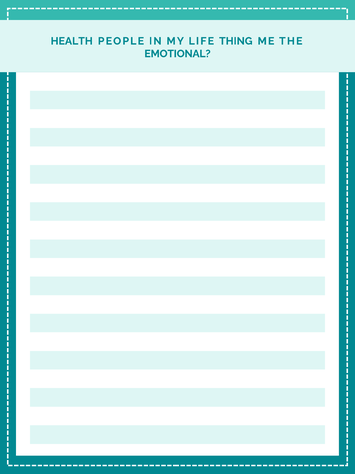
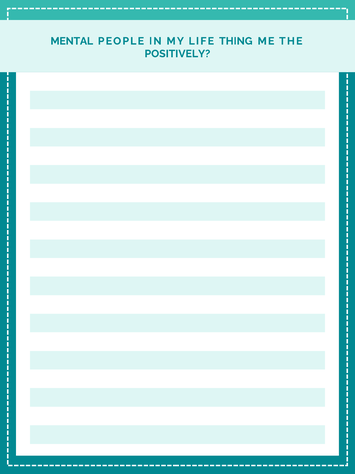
HEALTH: HEALTH -> MENTAL (72, 41)
EMOTIONAL: EMOTIONAL -> POSITIVELY (177, 54)
